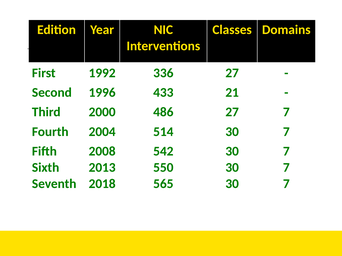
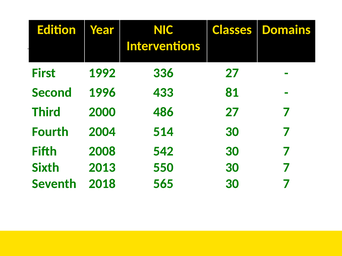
21: 21 -> 81 (232, 93)
